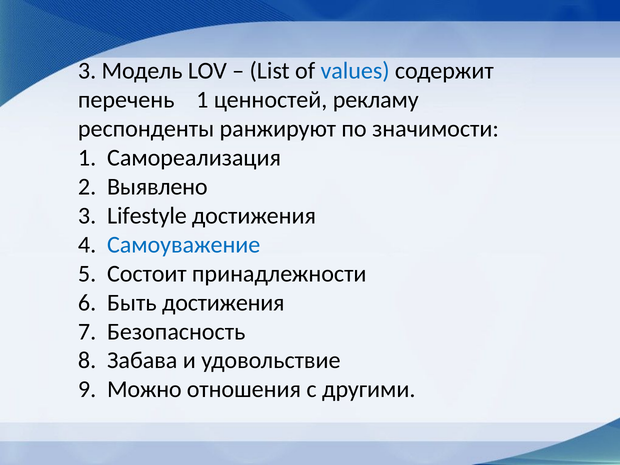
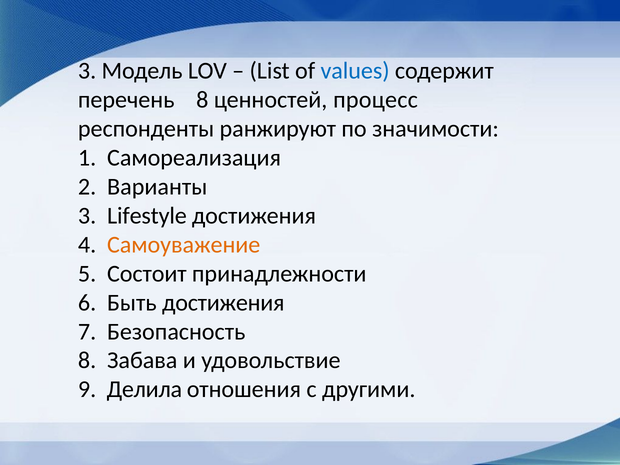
перечень 1: 1 -> 8 (202, 100)
рекламу: рекламу -> процесс (376, 100)
Выявлено: Выявлено -> Варианты (157, 187)
Самоуважение colour: blue -> orange (184, 245)
Можно: Можно -> Делила (144, 389)
